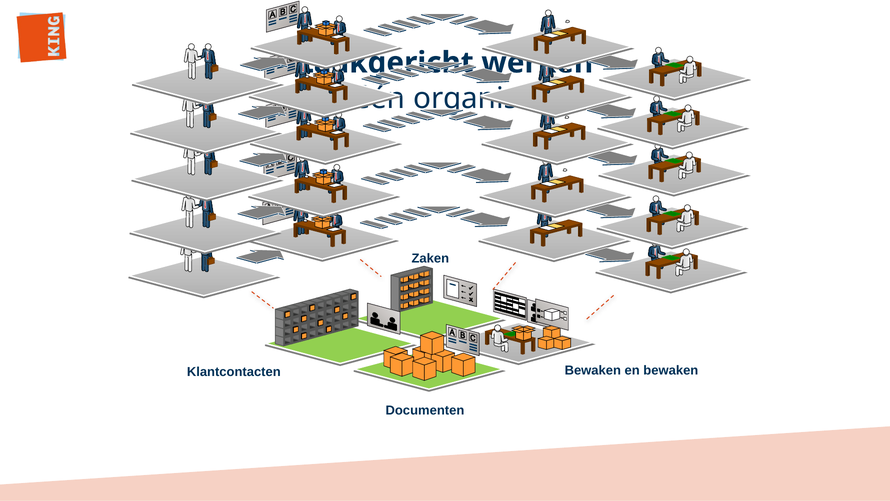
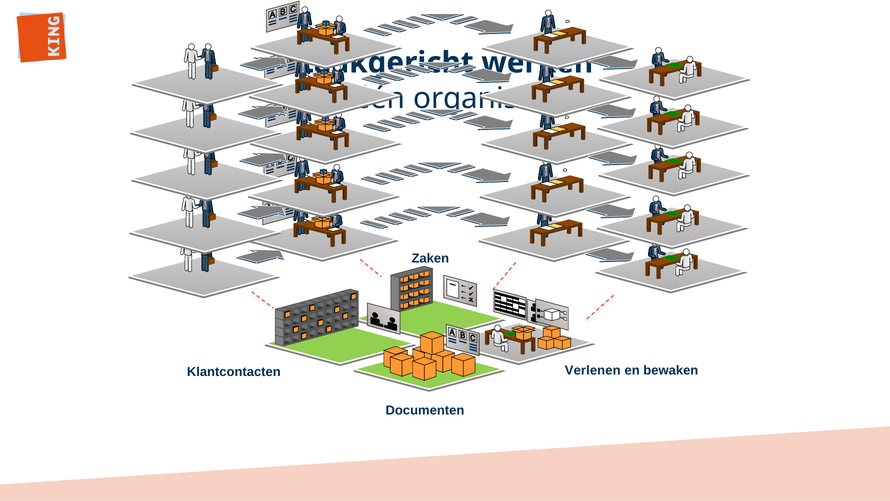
Klantcontacten Bewaken: Bewaken -> Verlenen (593, 370)
